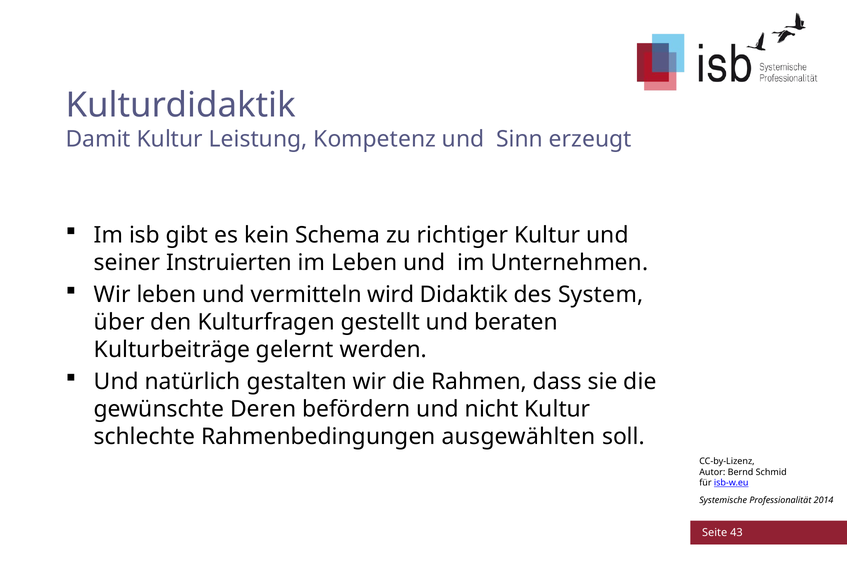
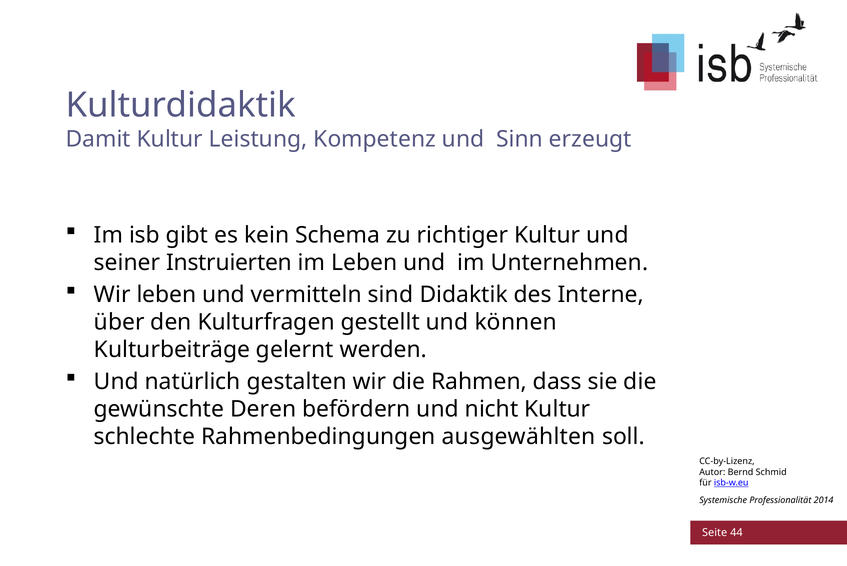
wird: wird -> sind (391, 295)
System: System -> Interne (601, 295)
beraten: beraten -> können (516, 322)
43: 43 -> 44 (736, 532)
